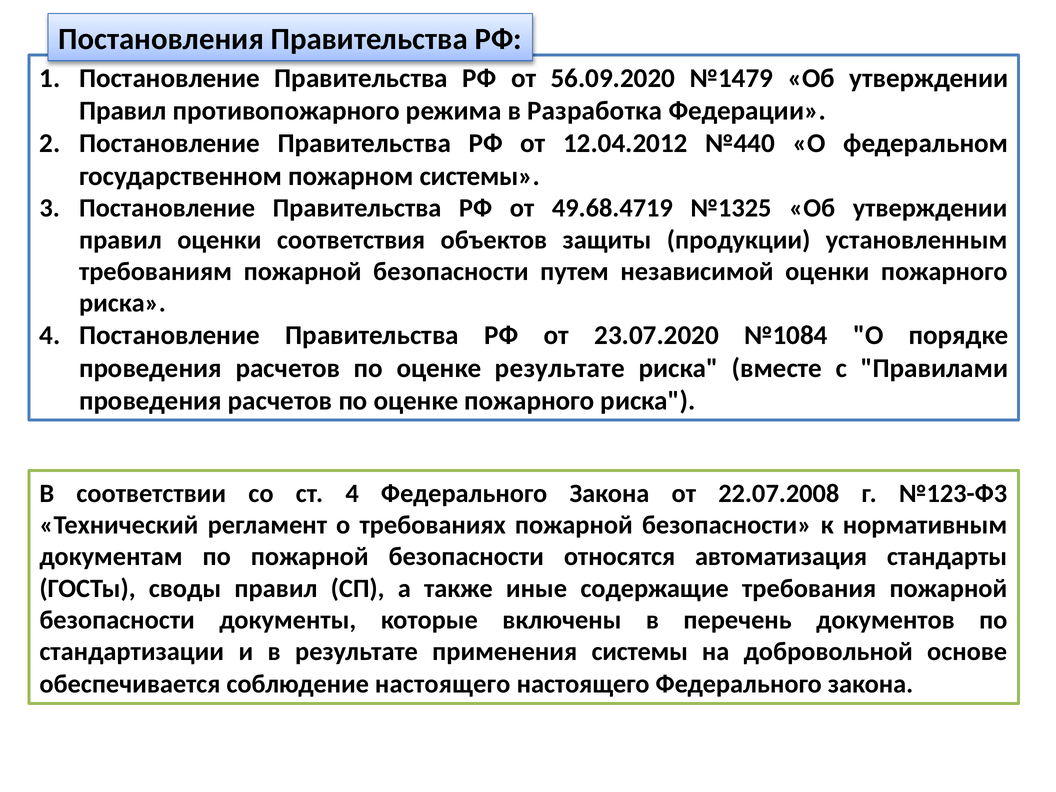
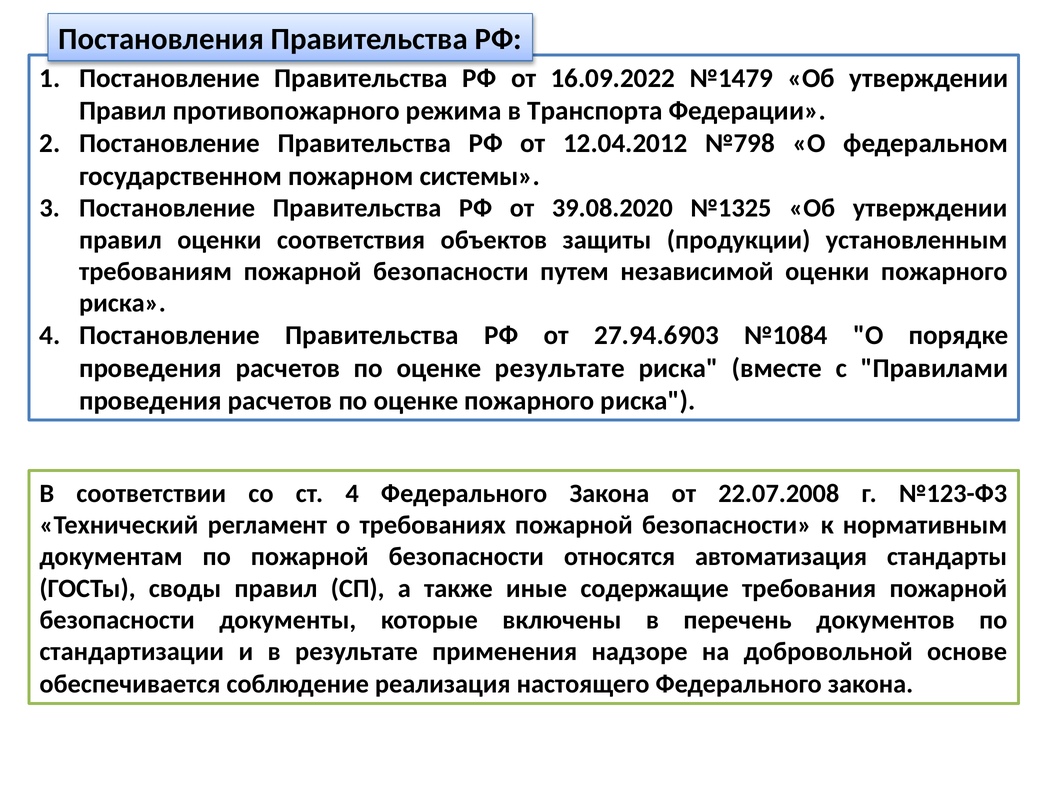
56.09.2020: 56.09.2020 -> 16.09.2022 (613, 78)
Разработка: Разработка -> Транспорта (595, 111)
№440: №440 -> №798 (740, 144)
49.68.4719: 49.68.4719 -> 39.08.2020 (612, 208)
23.07.2020: 23.07.2020 -> 27.94.6903 (657, 335)
применения системы: системы -> надзоре (640, 652)
соблюдение настоящего: настоящего -> реализация (443, 684)
